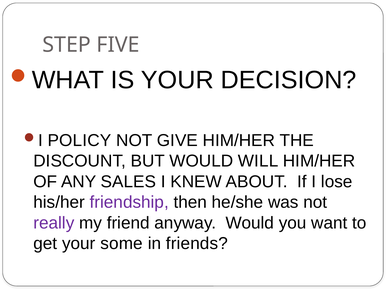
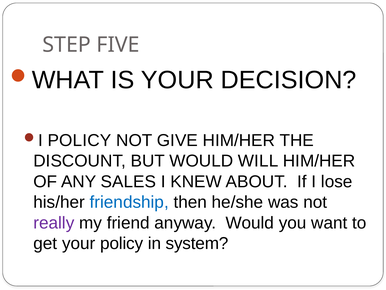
friendship colour: purple -> blue (129, 202)
your some: some -> policy (122, 243)
friends: friends -> system (197, 243)
